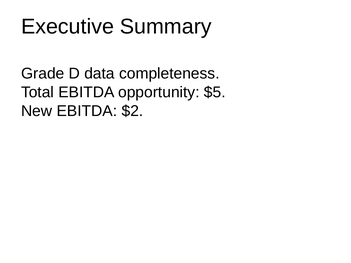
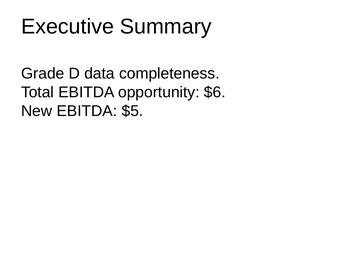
$5: $5 -> $6 (215, 92)
$2: $2 -> $5 (132, 111)
